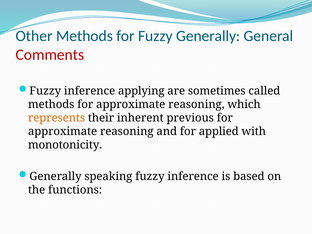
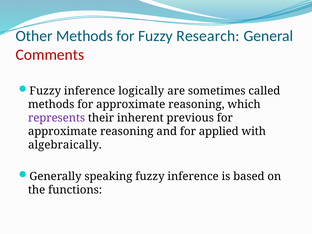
Fuzzy Generally: Generally -> Research (208, 36)
applying: applying -> logically (141, 91)
represents colour: orange -> purple (57, 118)
monotonicity: monotonicity -> algebraically (65, 145)
